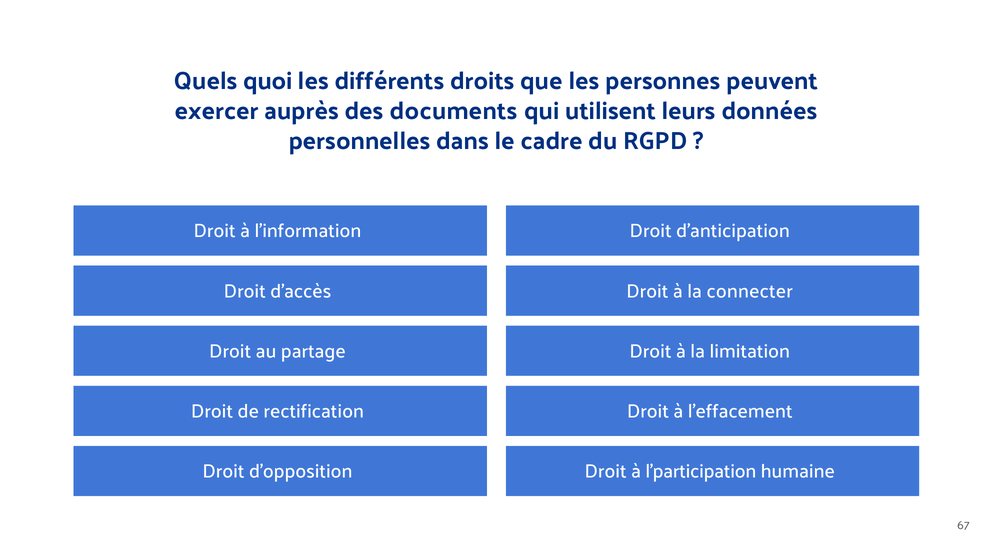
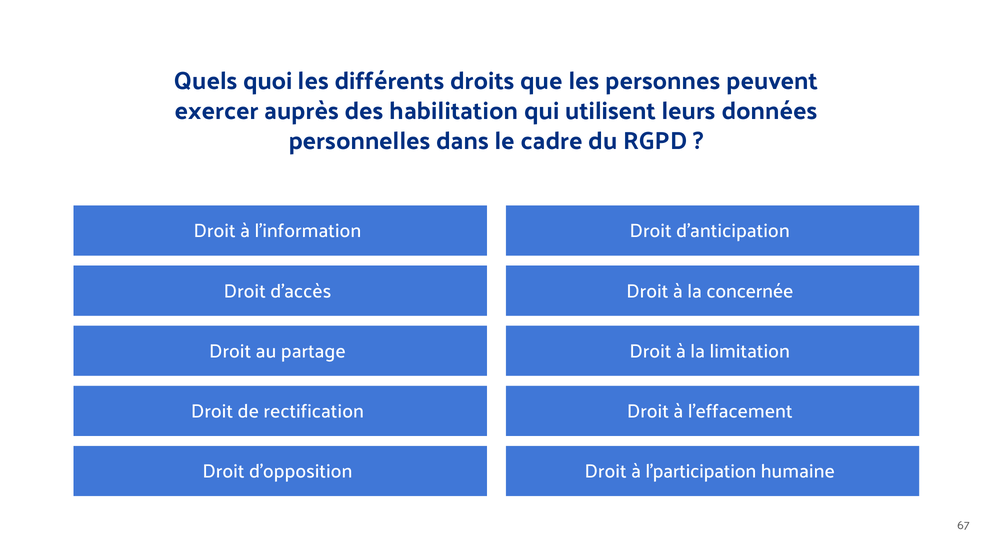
documents: documents -> habilitation (454, 111)
connecter: connecter -> concernée (750, 291)
